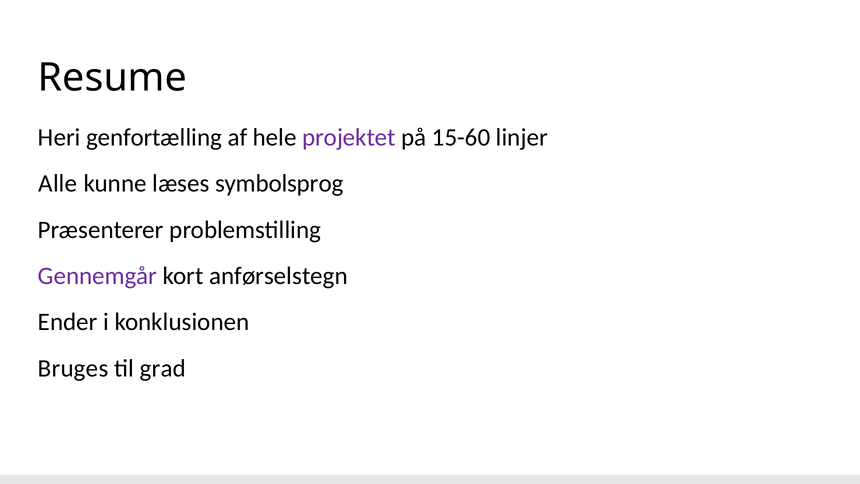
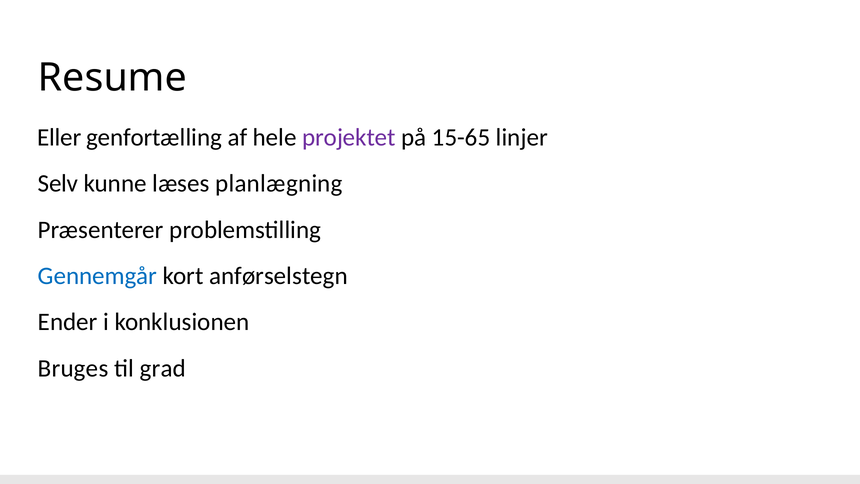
Heri: Heri -> Eller (59, 137)
15-60: 15-60 -> 15-65 (461, 137)
Alle: Alle -> Selv (58, 183)
symbolsprog: symbolsprog -> planlægning (279, 183)
Gennemgår colour: purple -> blue (97, 276)
